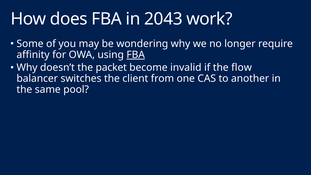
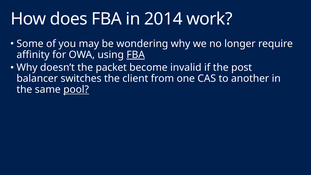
2043: 2043 -> 2014 (163, 19)
flow: flow -> post (242, 68)
pool underline: none -> present (76, 90)
